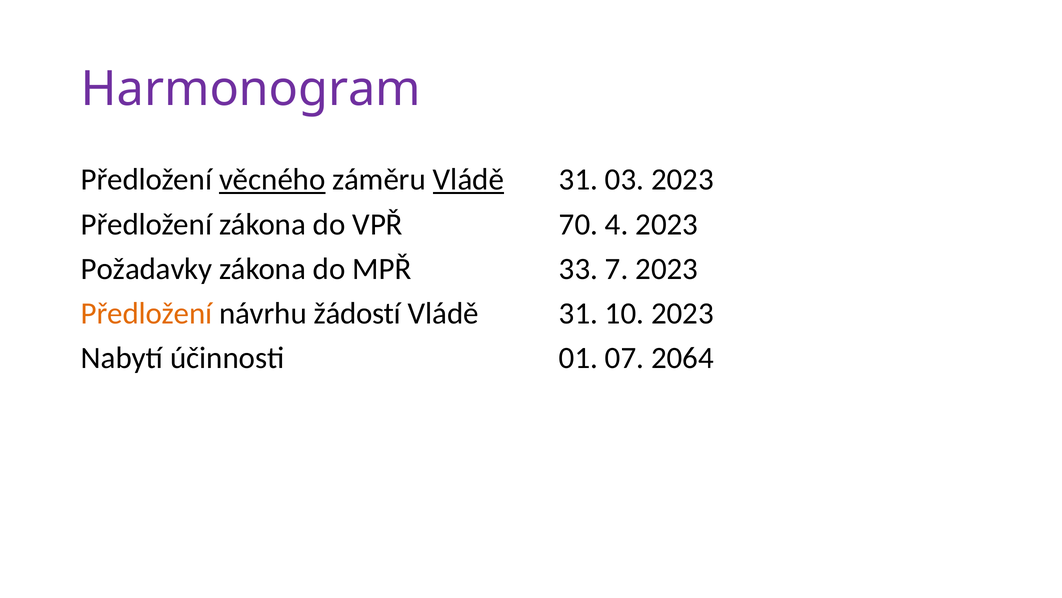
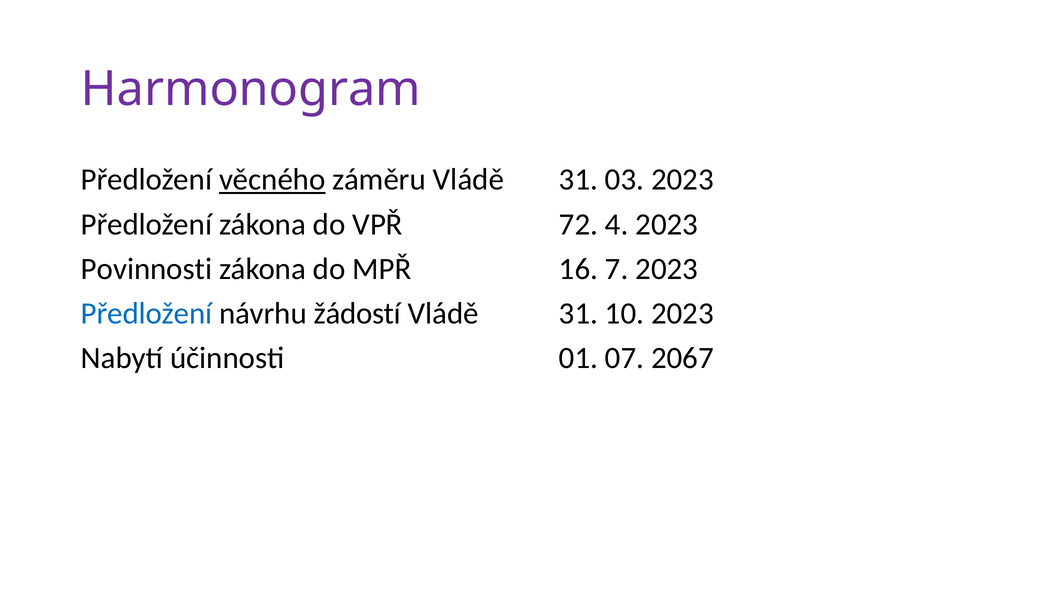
Vládě underline: present -> none (469, 180)
70: 70 -> 72 (578, 224)
Požadavky: Požadavky -> Povinnosti (147, 269)
33: 33 -> 16 (578, 269)
Předložení colour: orange -> blue (147, 313)
2064: 2064 -> 2067 (682, 358)
